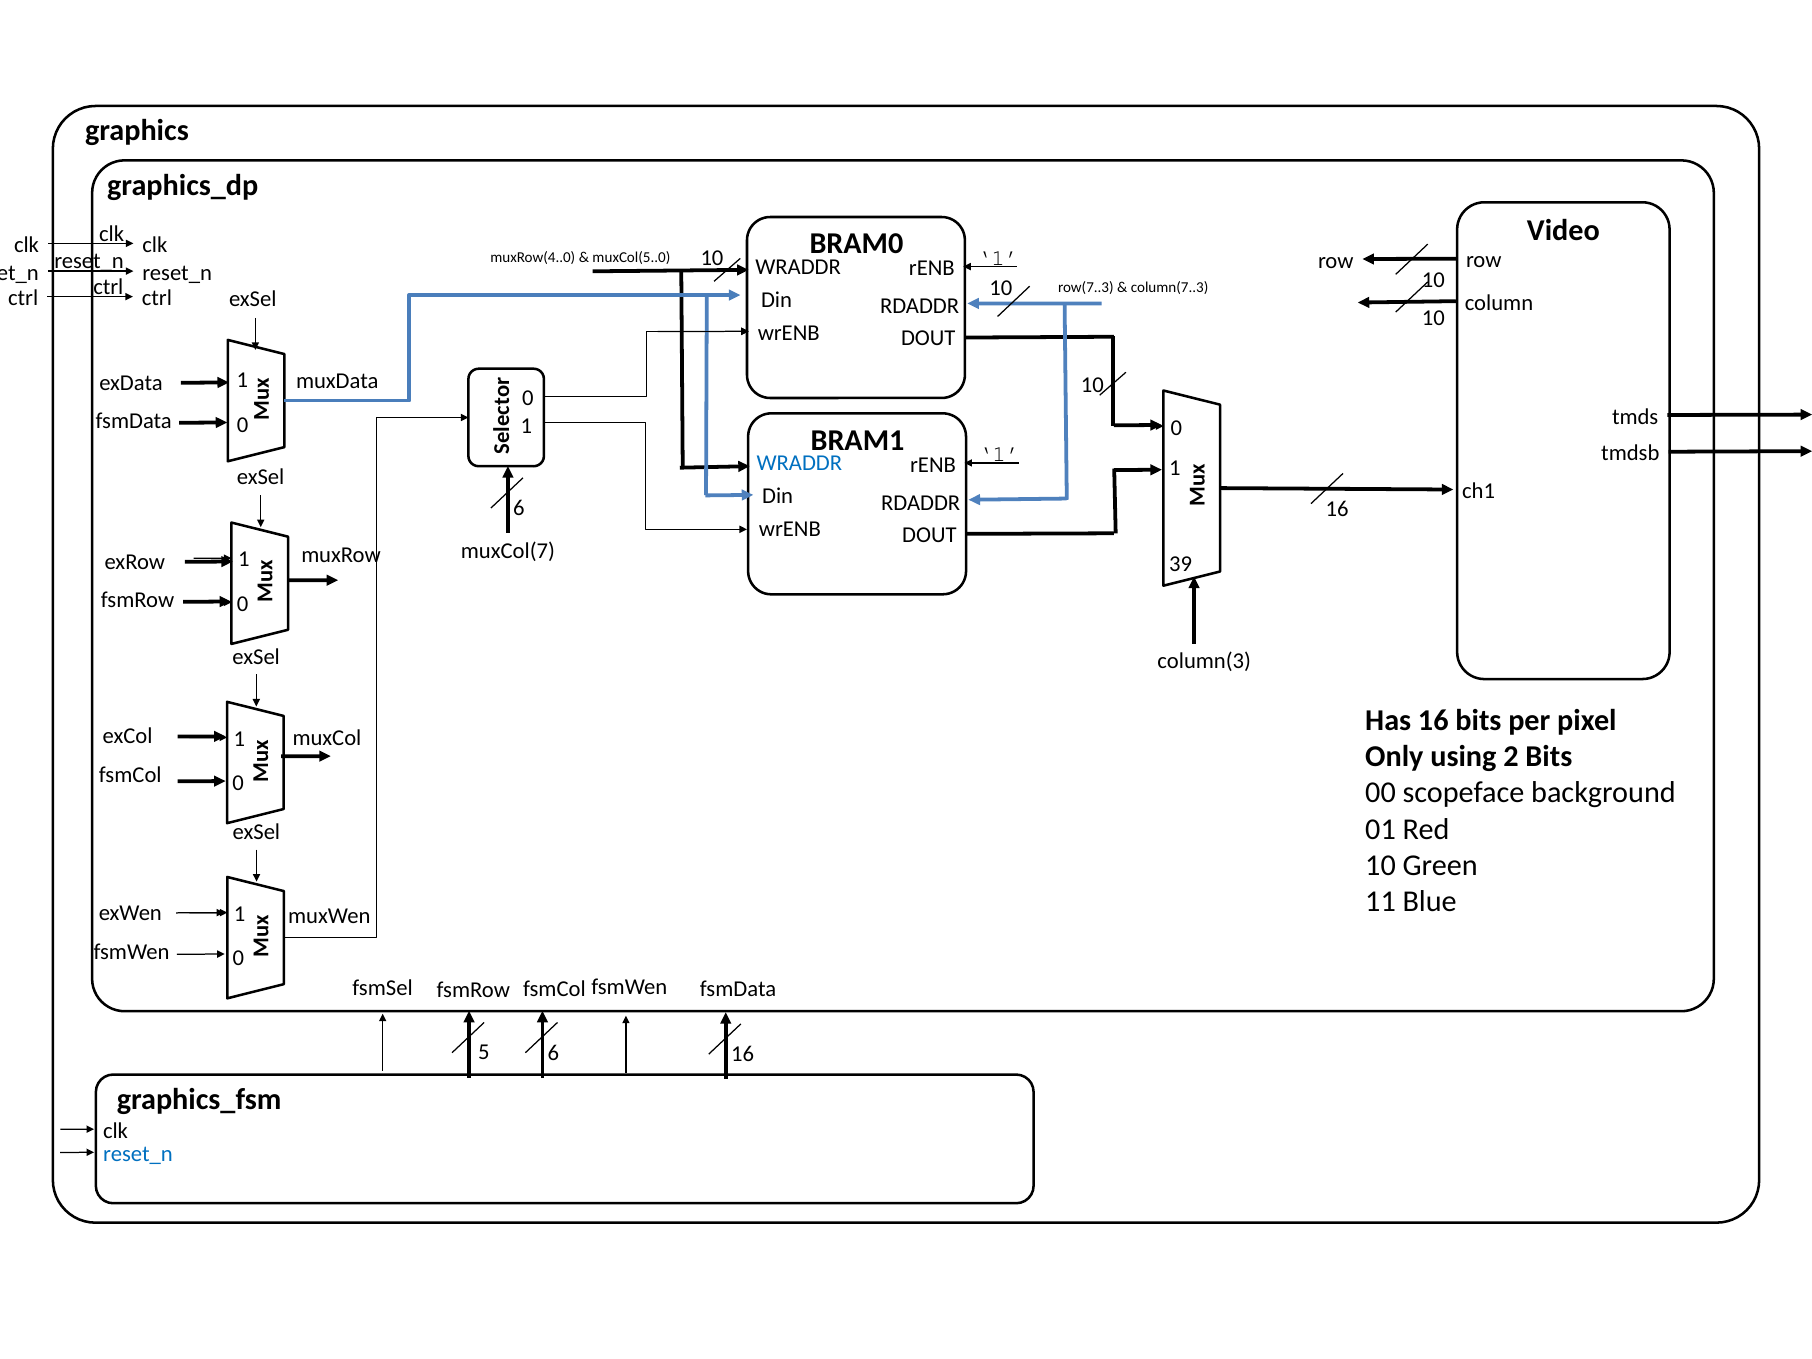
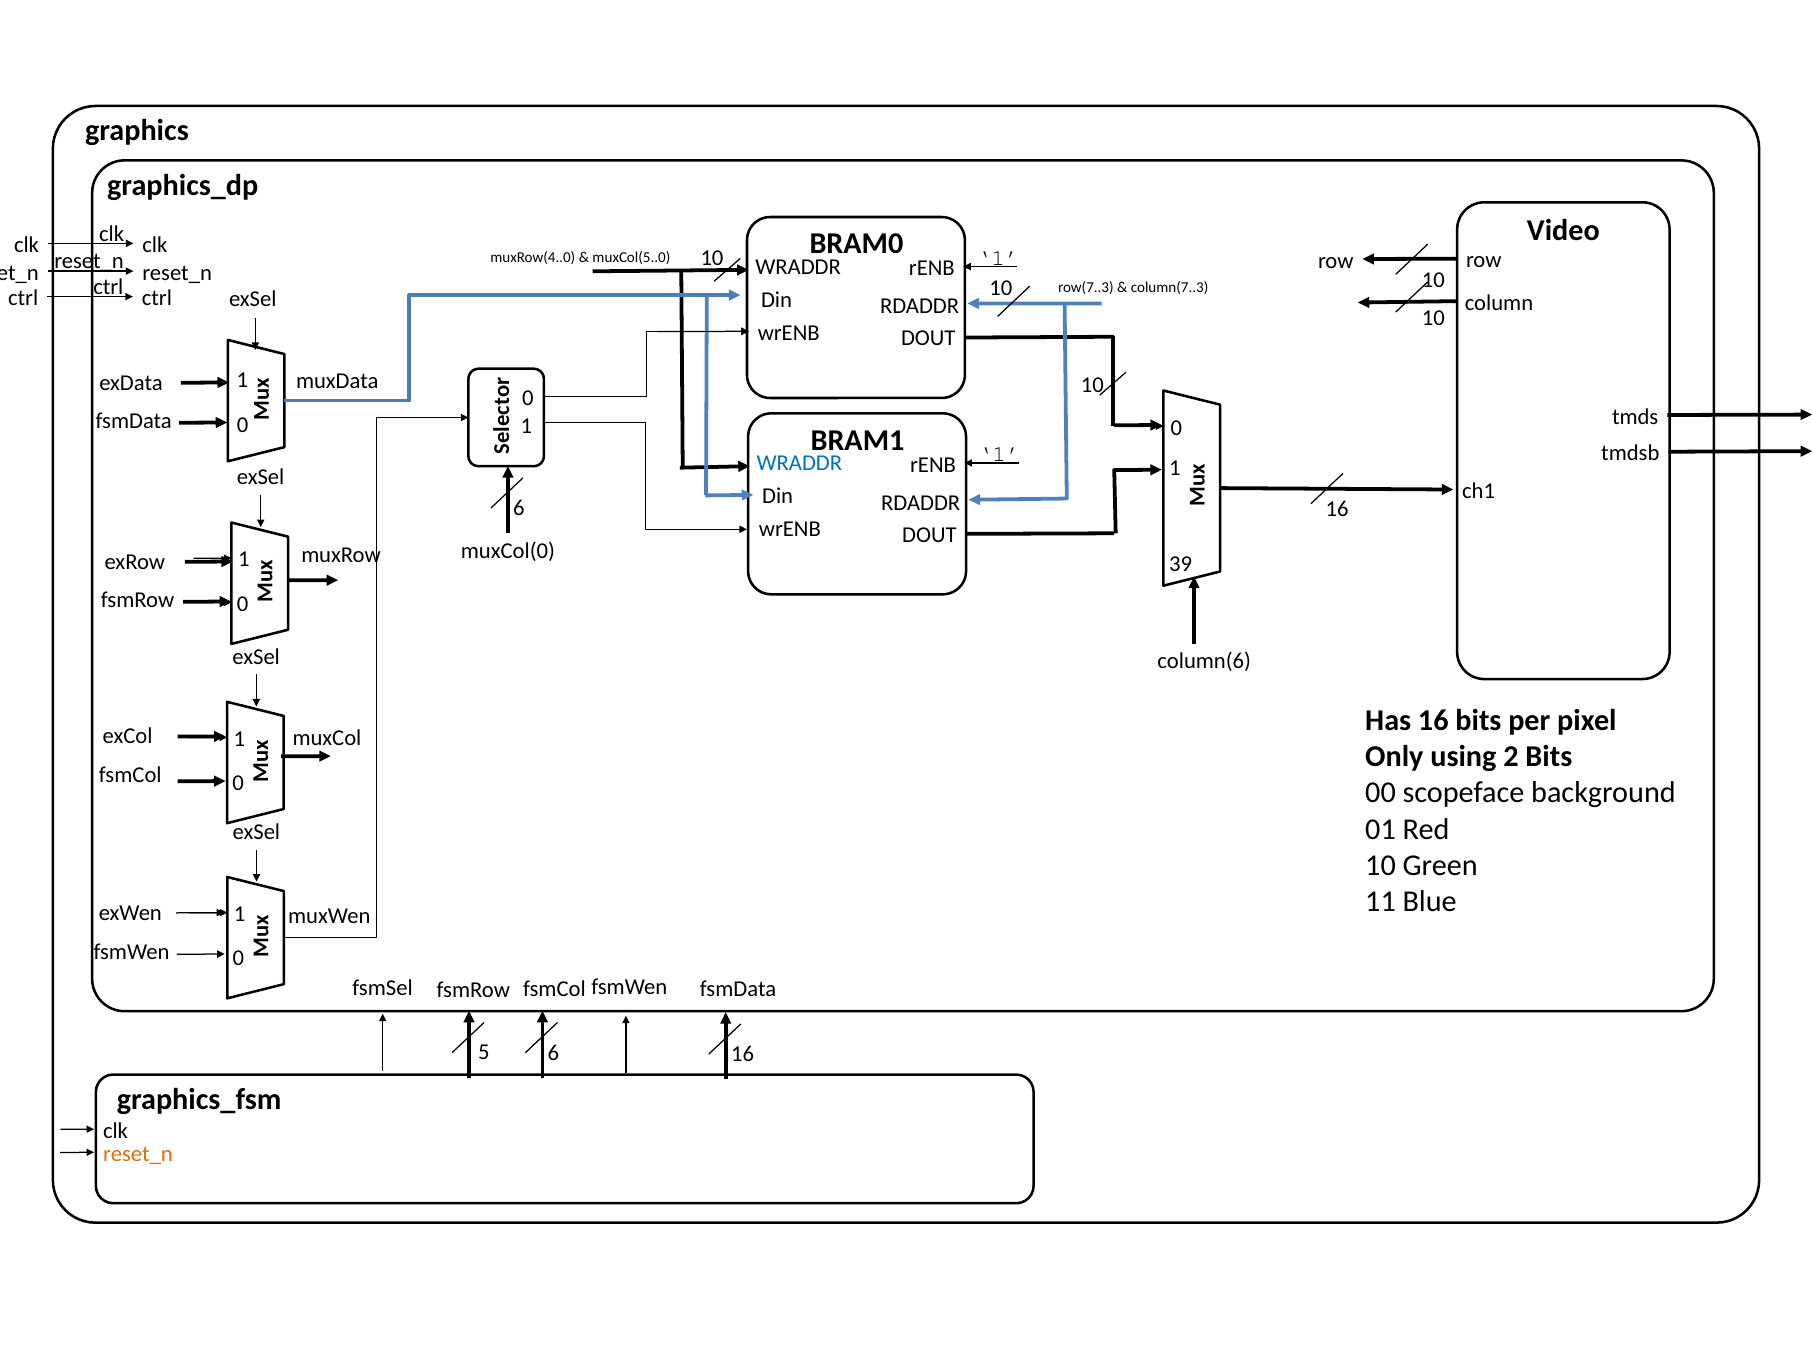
muxCol(7: muxCol(7 -> muxCol(0 (508, 551)
column(3: column(3 -> column(6 (1204, 661)
reset_n colour: blue -> orange (138, 1154)
